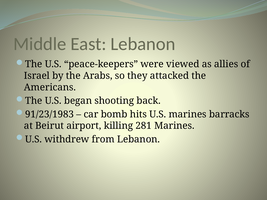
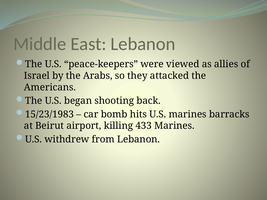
91/23/1983: 91/23/1983 -> 15/23/1983 (49, 114)
281: 281 -> 433 (144, 126)
